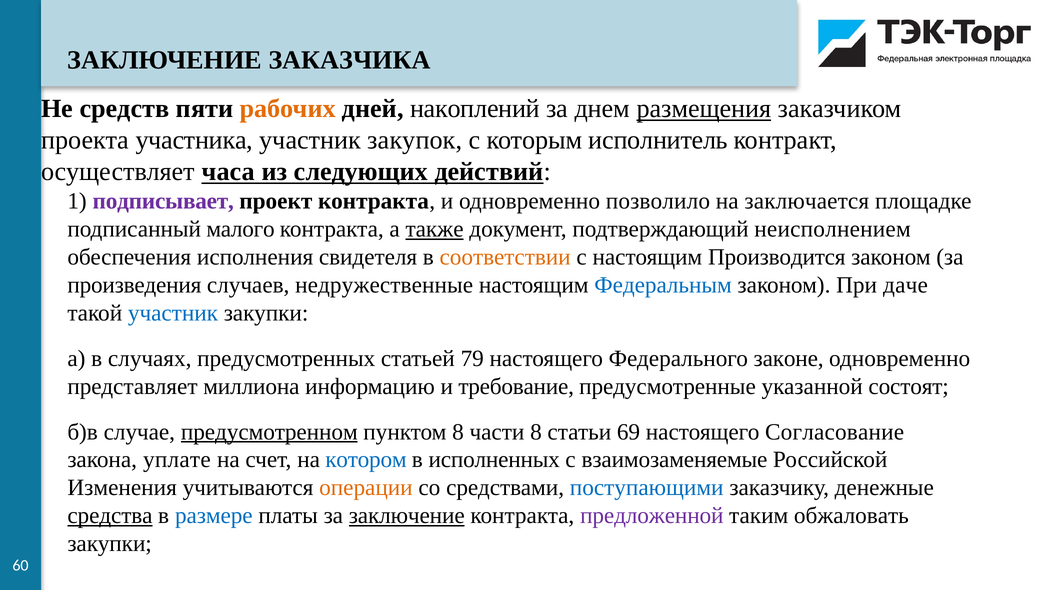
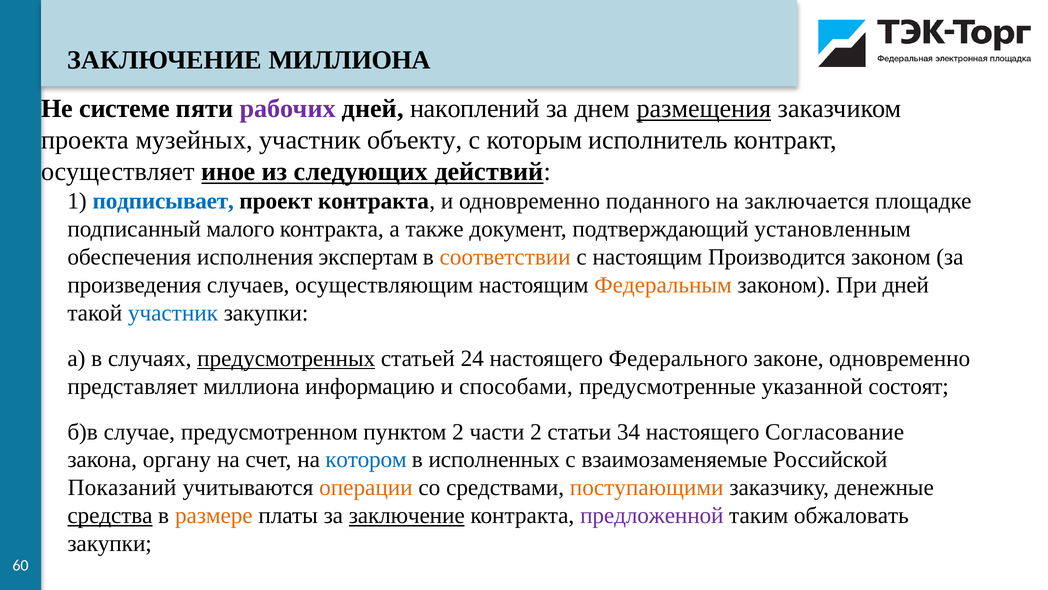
ЗАКЛЮЧЕНИЕ ЗАКАЗЧИКА: ЗАКАЗЧИКА -> МИЛЛИОНА (350, 60)
средств: средств -> системе (125, 109)
рабочих colour: orange -> purple (288, 109)
участника: участника -> музейных (194, 140)
закупок: закупок -> объекту (415, 140)
часа: часа -> иное (228, 172)
подписывает colour: purple -> blue (163, 201)
позволило: позволило -> поданного (658, 201)
также underline: present -> none (435, 229)
неисполнением: неисполнением -> установленным (833, 229)
свидетеля: свидетеля -> экспертам (368, 257)
недружественные: недружественные -> осуществляющим (384, 285)
Федеральным colour: blue -> orange (663, 285)
При даче: даче -> дней (906, 285)
предусмотренных underline: none -> present (286, 358)
79: 79 -> 24 (472, 358)
требование: требование -> способами (516, 386)
предусмотренном underline: present -> none (269, 431)
пунктом 8: 8 -> 2 (458, 431)
части 8: 8 -> 2 (536, 431)
69: 69 -> 34 (629, 431)
уплате: уплате -> органу (177, 459)
Изменения: Изменения -> Показаний (122, 487)
поступающими colour: blue -> orange (647, 487)
размере colour: blue -> orange (214, 515)
